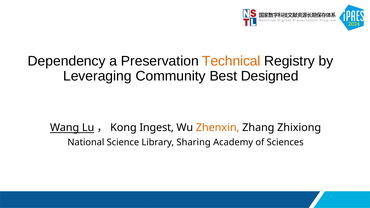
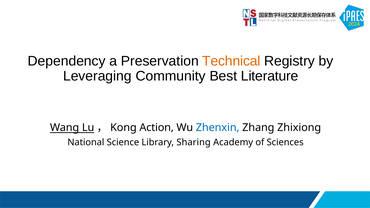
Designed: Designed -> Literature (270, 76)
Ingest: Ingest -> Action (157, 128)
Zhenxin colour: orange -> blue (218, 128)
